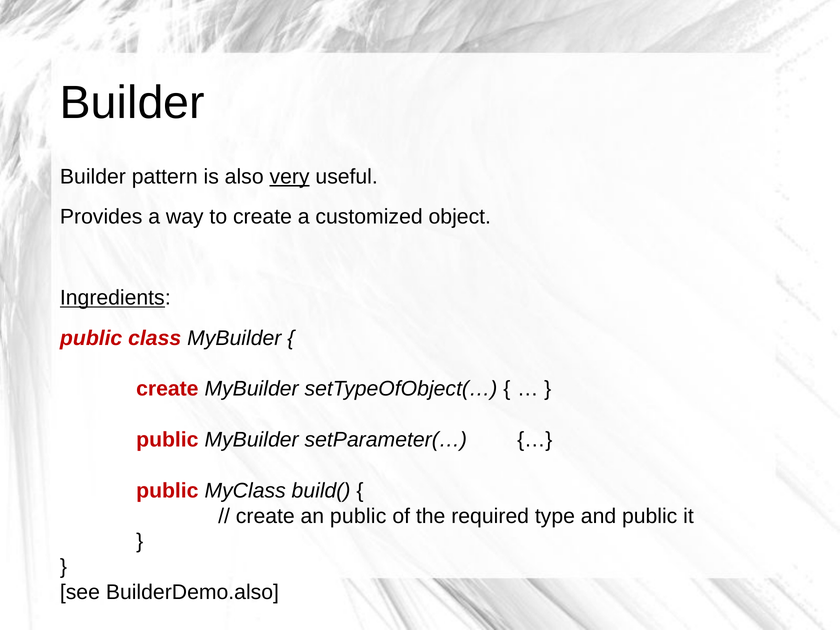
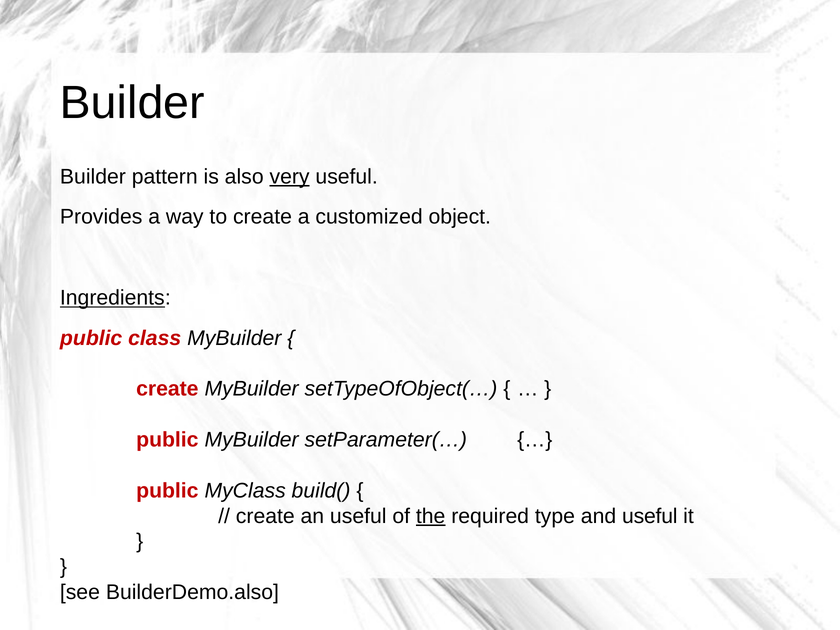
an public: public -> useful (358, 516)
the underline: none -> present (431, 516)
and public: public -> useful (650, 516)
